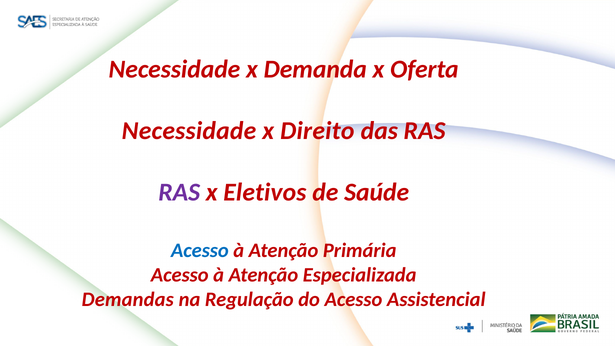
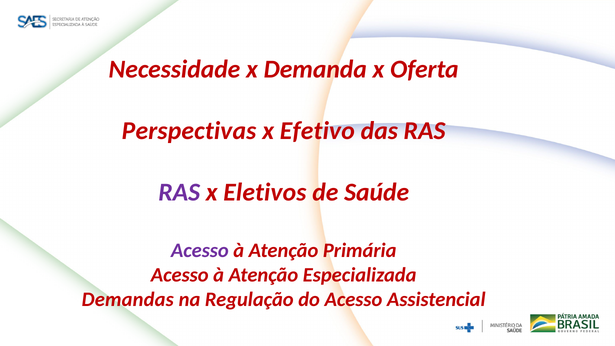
Necessidade: Necessidade -> Perspectivas (189, 131)
Direito: Direito -> Efetivo (317, 131)
Acesso colour: blue -> purple (200, 250)
